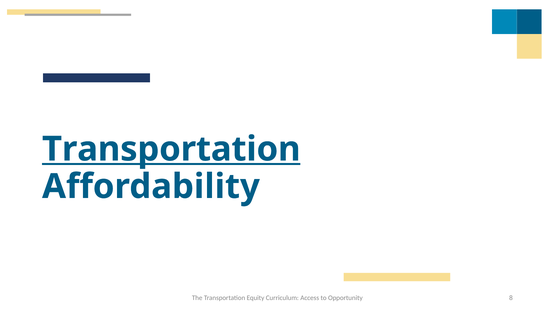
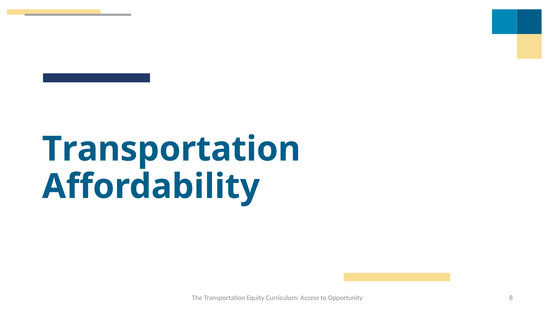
Transportation underline: present -> none (171, 149)
